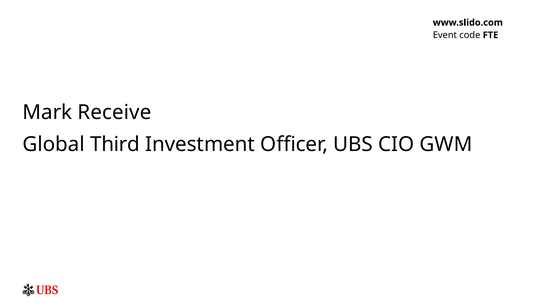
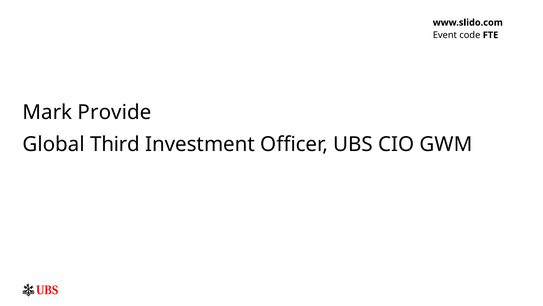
Receive: Receive -> Provide (115, 112)
